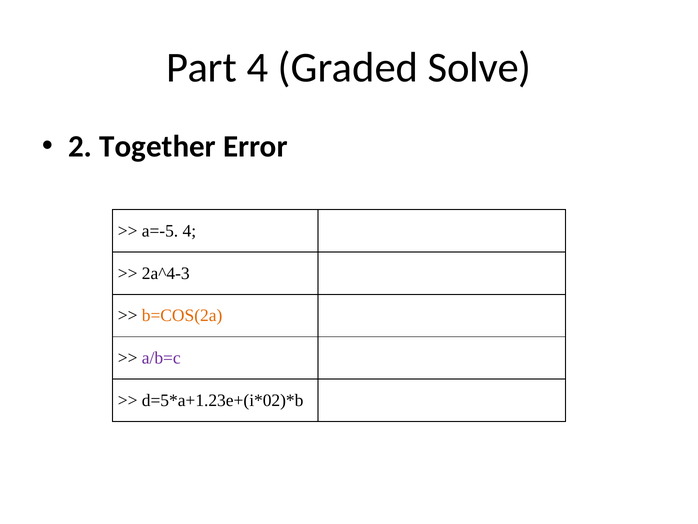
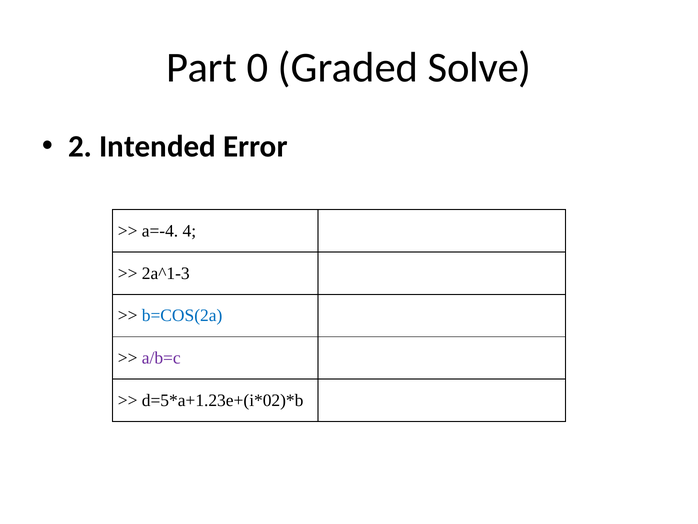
Part 4: 4 -> 0 (257, 68)
Together: Together -> Intended (158, 146)
a=-5: a=-5 -> a=-4 (160, 231)
2a^4-3: 2a^4-3 -> 2a^1-3 (166, 273)
b=COS(2a colour: orange -> blue (182, 315)
